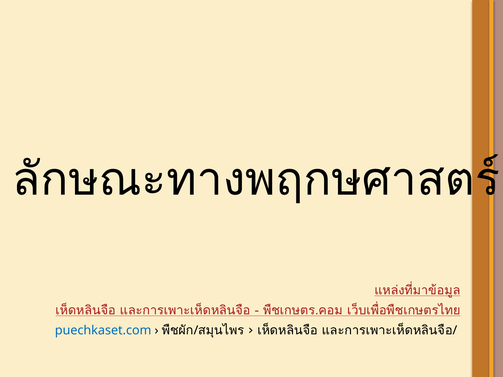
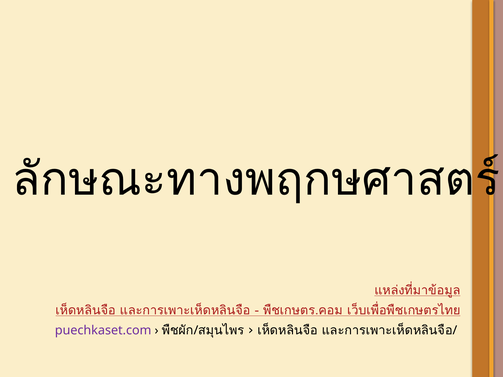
puechkaset.com colour: blue -> purple (103, 331)
